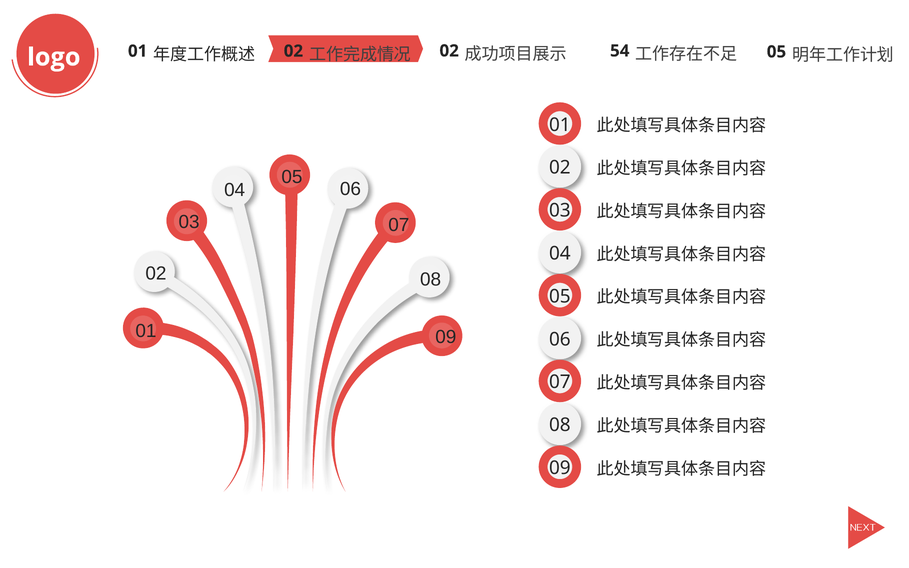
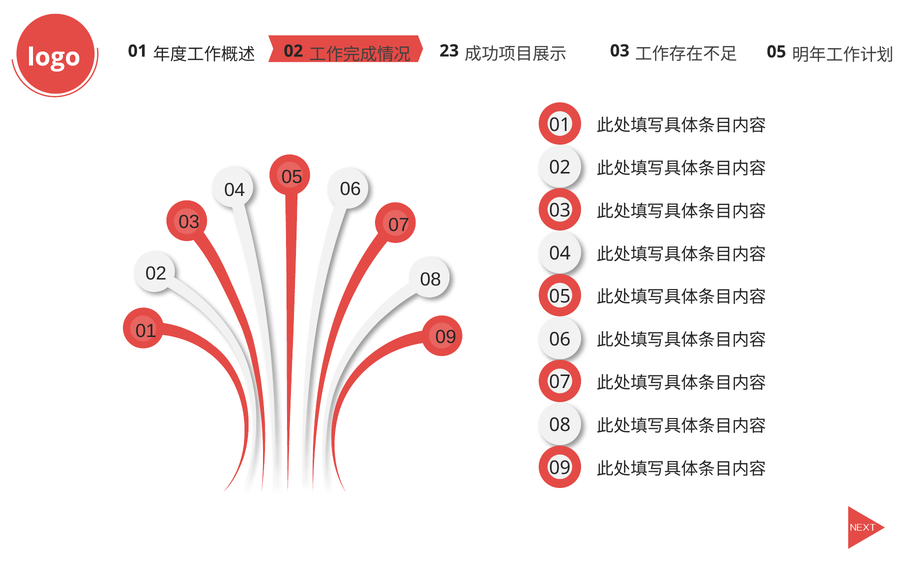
02: 02 -> 23 (449, 51)
54: 54 -> 03 (620, 51)
